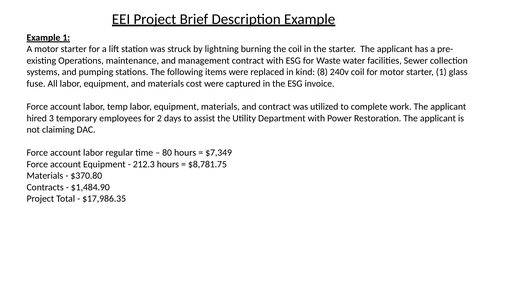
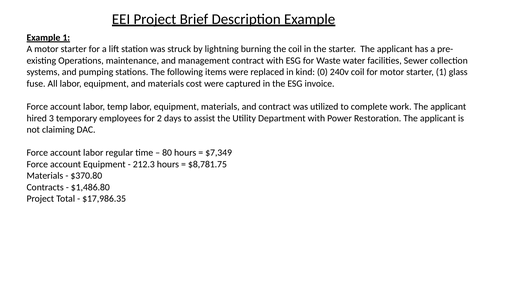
8: 8 -> 0 (322, 72)
$1,484.90: $1,484.90 -> $1,486.80 (90, 187)
